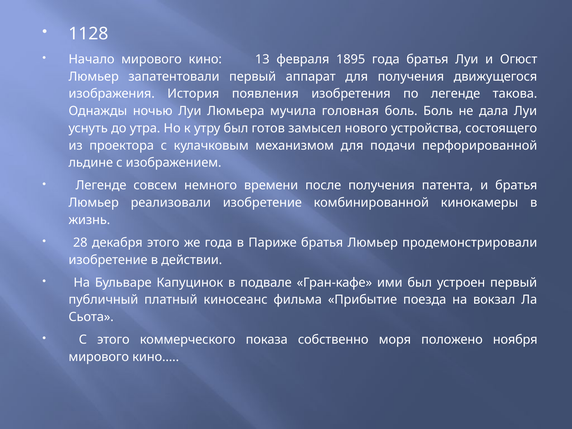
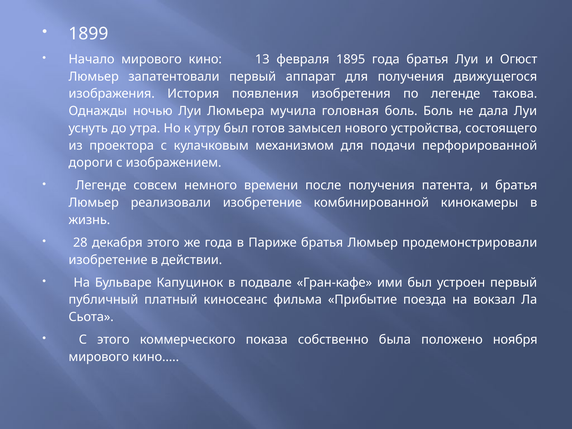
1128: 1128 -> 1899 (89, 34)
льдине: льдине -> дороги (91, 163)
моря: моря -> была (395, 340)
